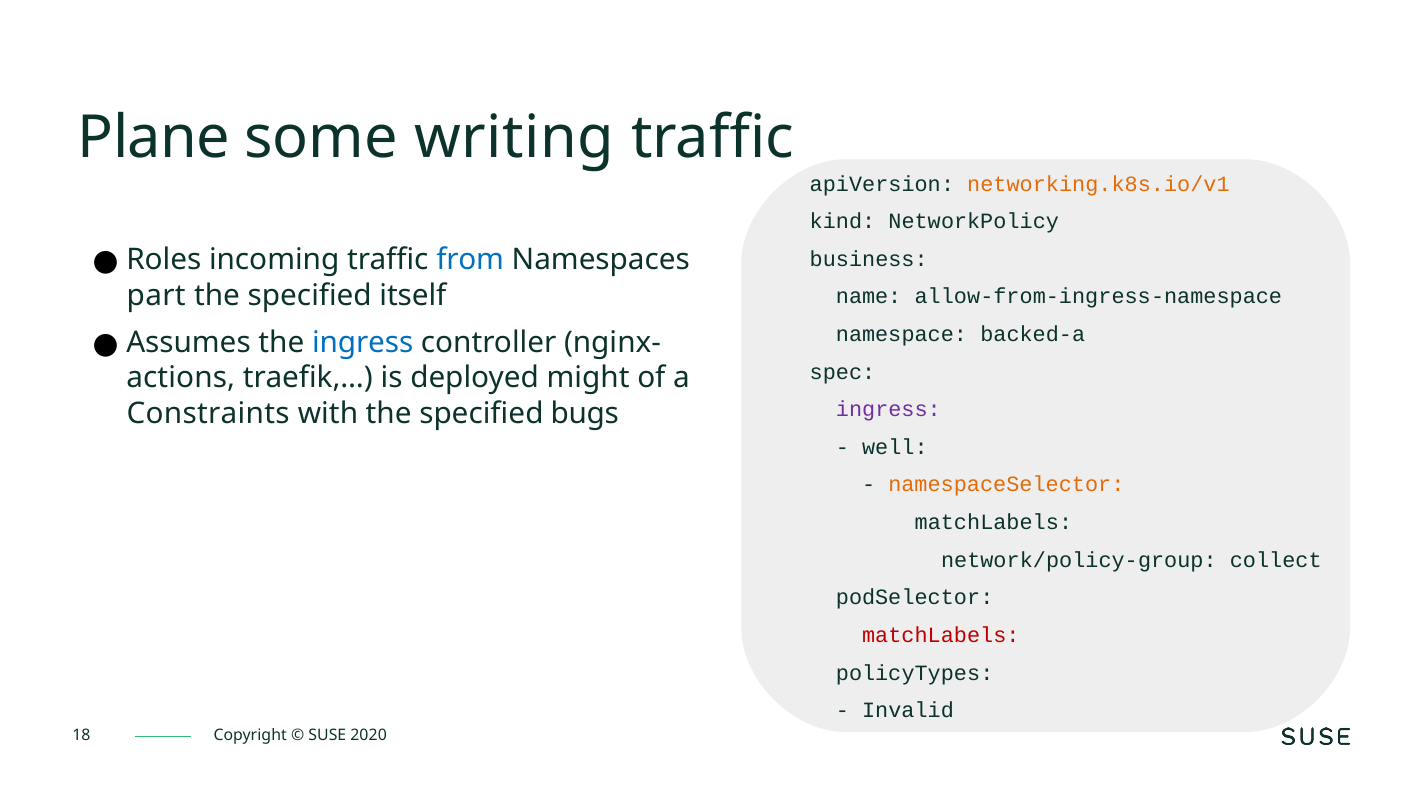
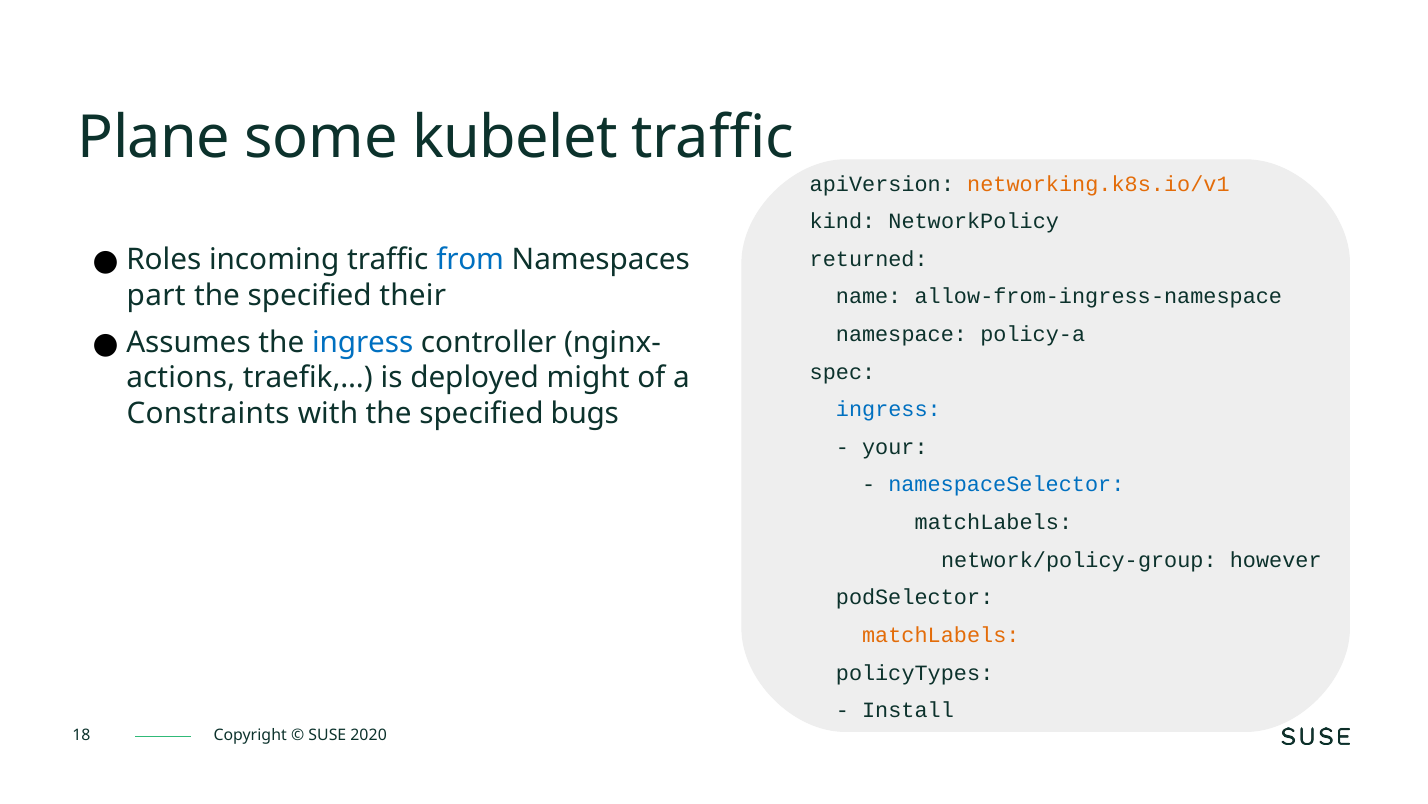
writing: writing -> kubelet (515, 138)
business: business -> returned (869, 259)
itself: itself -> their (413, 295)
backed-a: backed-a -> policy-a (1033, 334)
ingress colour: purple -> blue (888, 410)
well: well -> your (895, 447)
namespaceSelector colour: orange -> blue (1006, 485)
collect: collect -> however (1276, 560)
matchLabels colour: red -> orange (941, 635)
Invalid: Invalid -> Install (908, 710)
